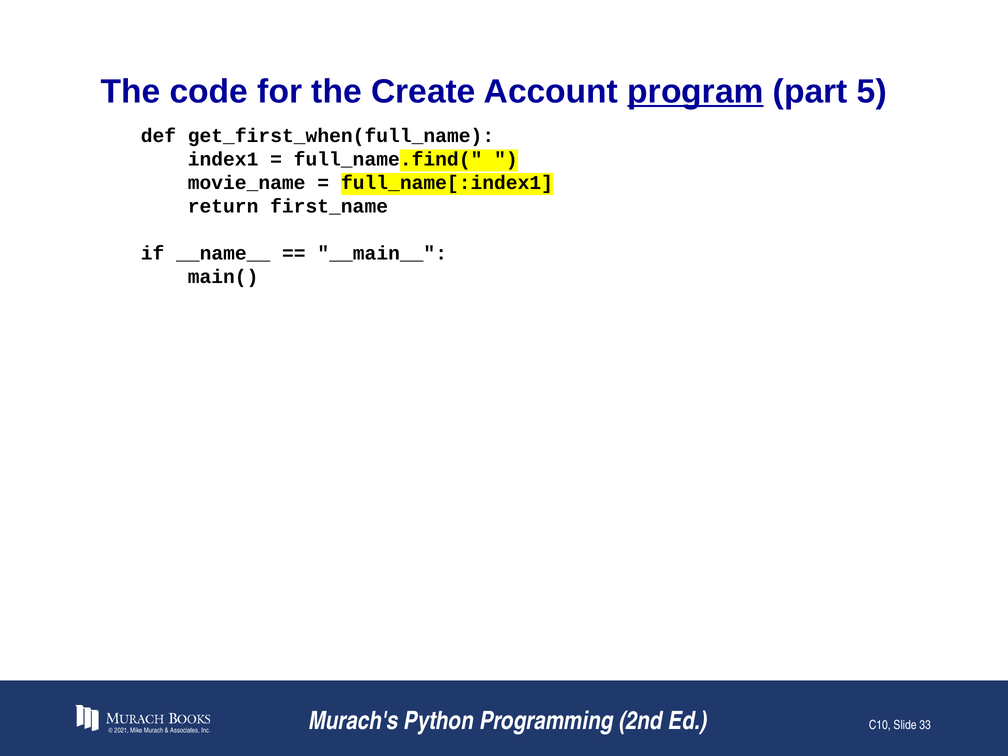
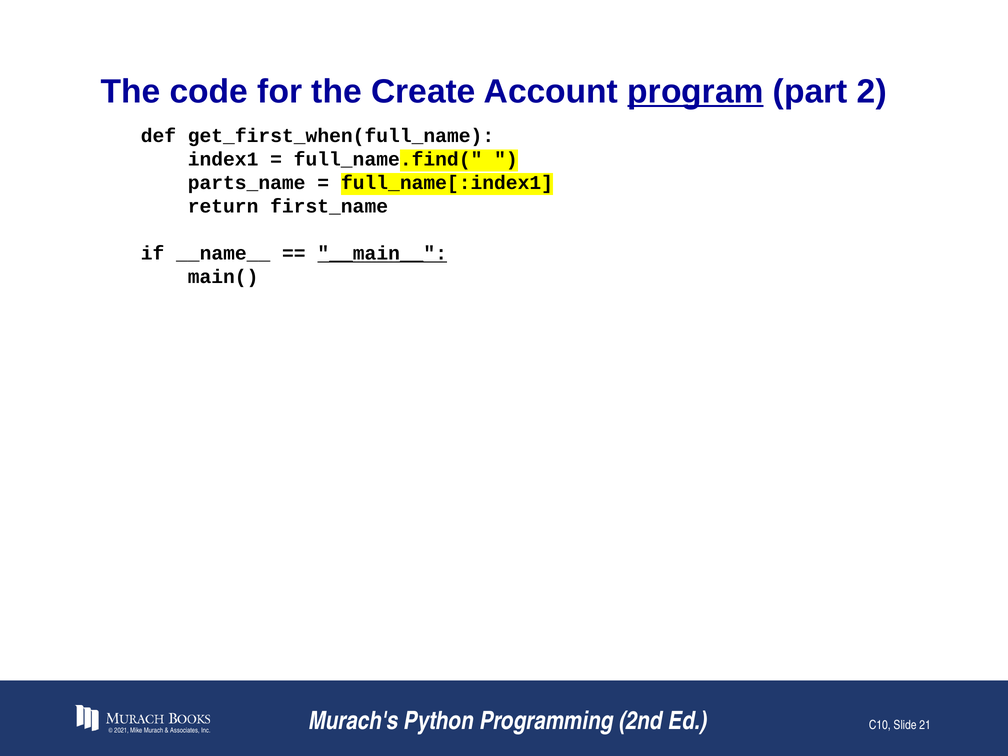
5: 5 -> 2 (872, 92)
movie_name: movie_name -> parts_name (247, 183)
__main__ underline: none -> present (382, 253)
33: 33 -> 21 (925, 725)
